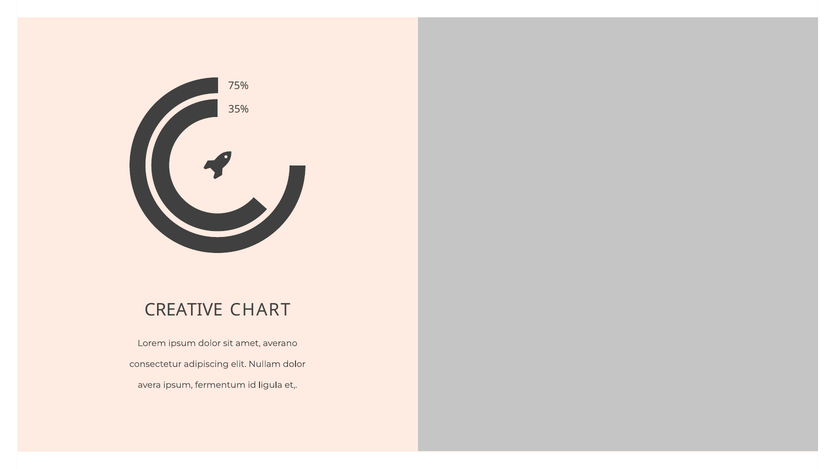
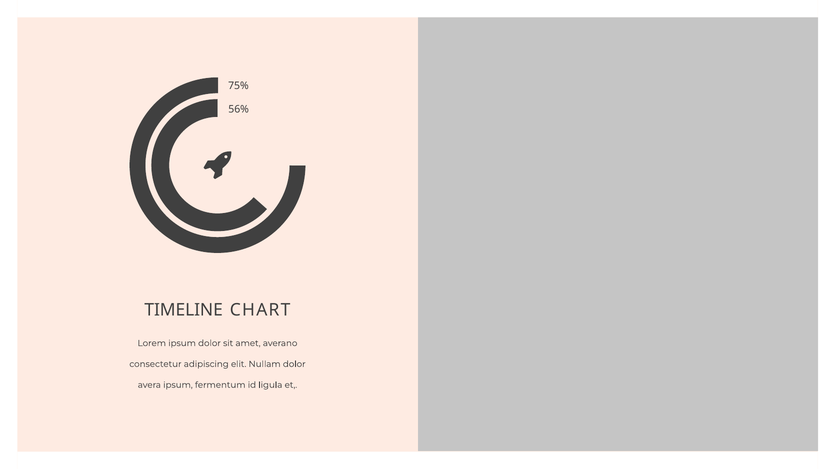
35%: 35% -> 56% (239, 110)
CREATIVE: CREATIVE -> TIMELINE (184, 310)
